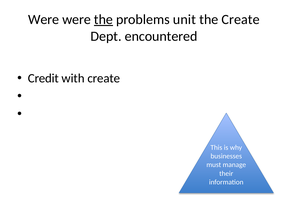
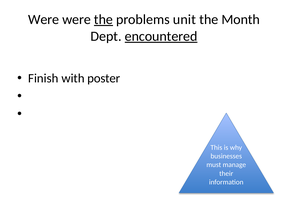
the Create: Create -> Month (241, 19)
encountered underline: none -> present (161, 36)
Credit: Credit -> Finish (43, 78)
with create: create -> poster (104, 78)
